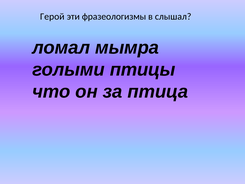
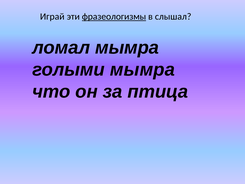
Герой: Герой -> Играй (52, 16)
фразеологизмы underline: none -> present (114, 16)
голыми птицы: птицы -> мымра (142, 70)
